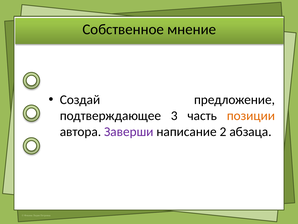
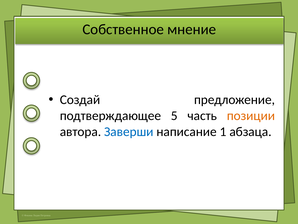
3: 3 -> 5 (174, 115)
Заверши colour: purple -> blue (129, 131)
2: 2 -> 1 (223, 131)
